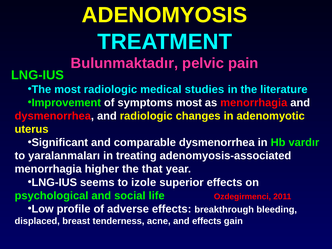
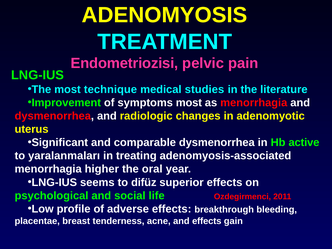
Bulunmaktadır: Bulunmaktadır -> Endometriozisi (124, 63)
most radiologic: radiologic -> technique (110, 89)
vardır: vardır -> active (304, 143)
that: that -> oral (152, 169)
izole: izole -> difüz (144, 182)
displaced: displaced -> placentae (37, 221)
